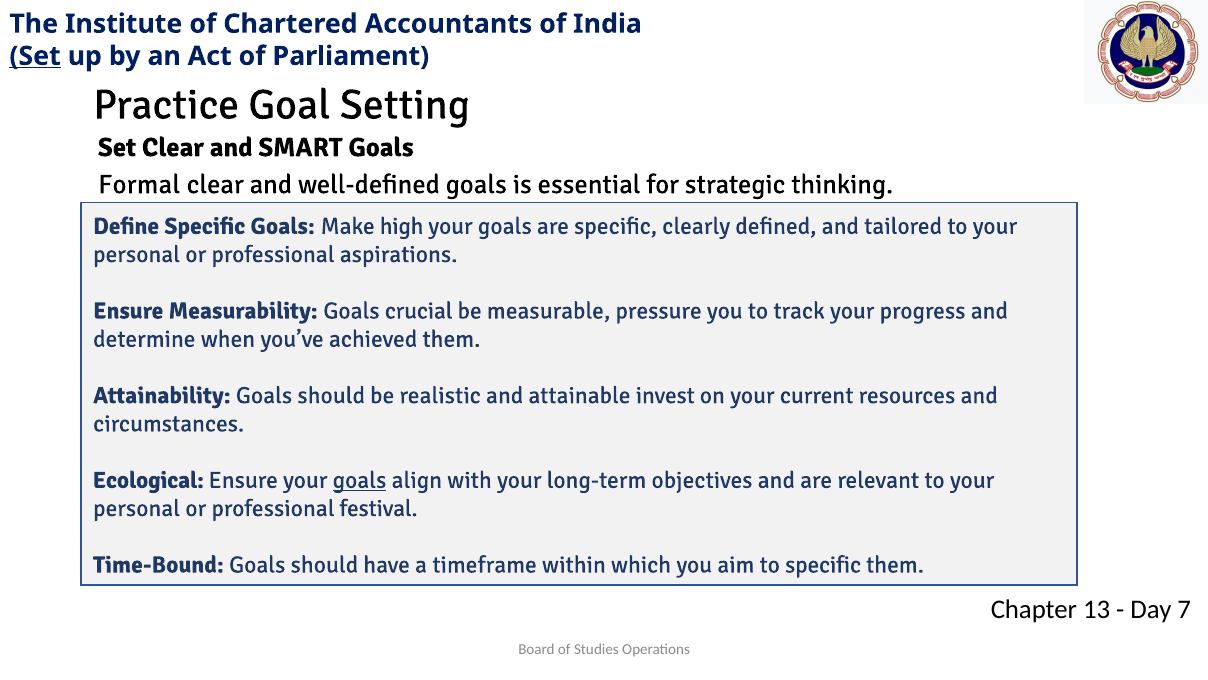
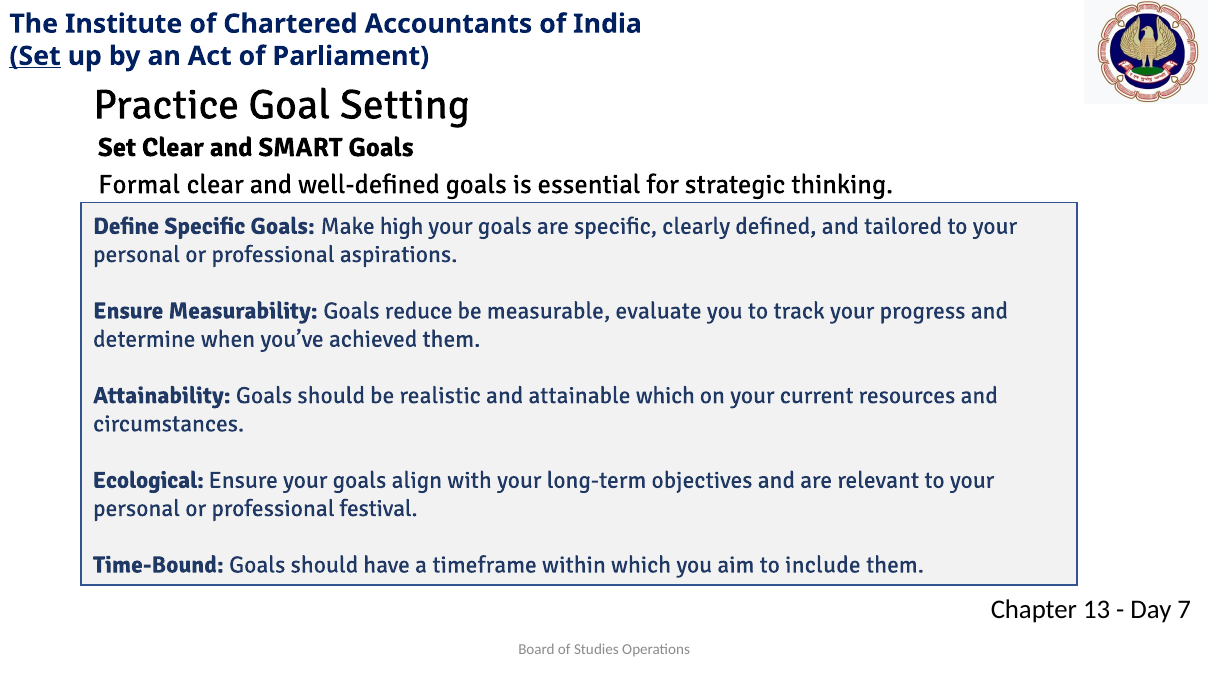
crucial: crucial -> reduce (419, 311)
pressure: pressure -> evaluate (659, 311)
attainable invest: invest -> which (665, 395)
goals underline: present -> none (360, 480)
to specific: specific -> include (823, 564)
